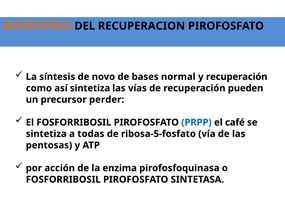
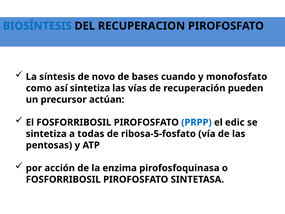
BIOSÍNTESIS colour: orange -> blue (37, 26)
normal: normal -> cuando (178, 77)
y recuperación: recuperación -> monofosfato (237, 77)
perder: perder -> actúan (107, 99)
café: café -> edic (235, 122)
